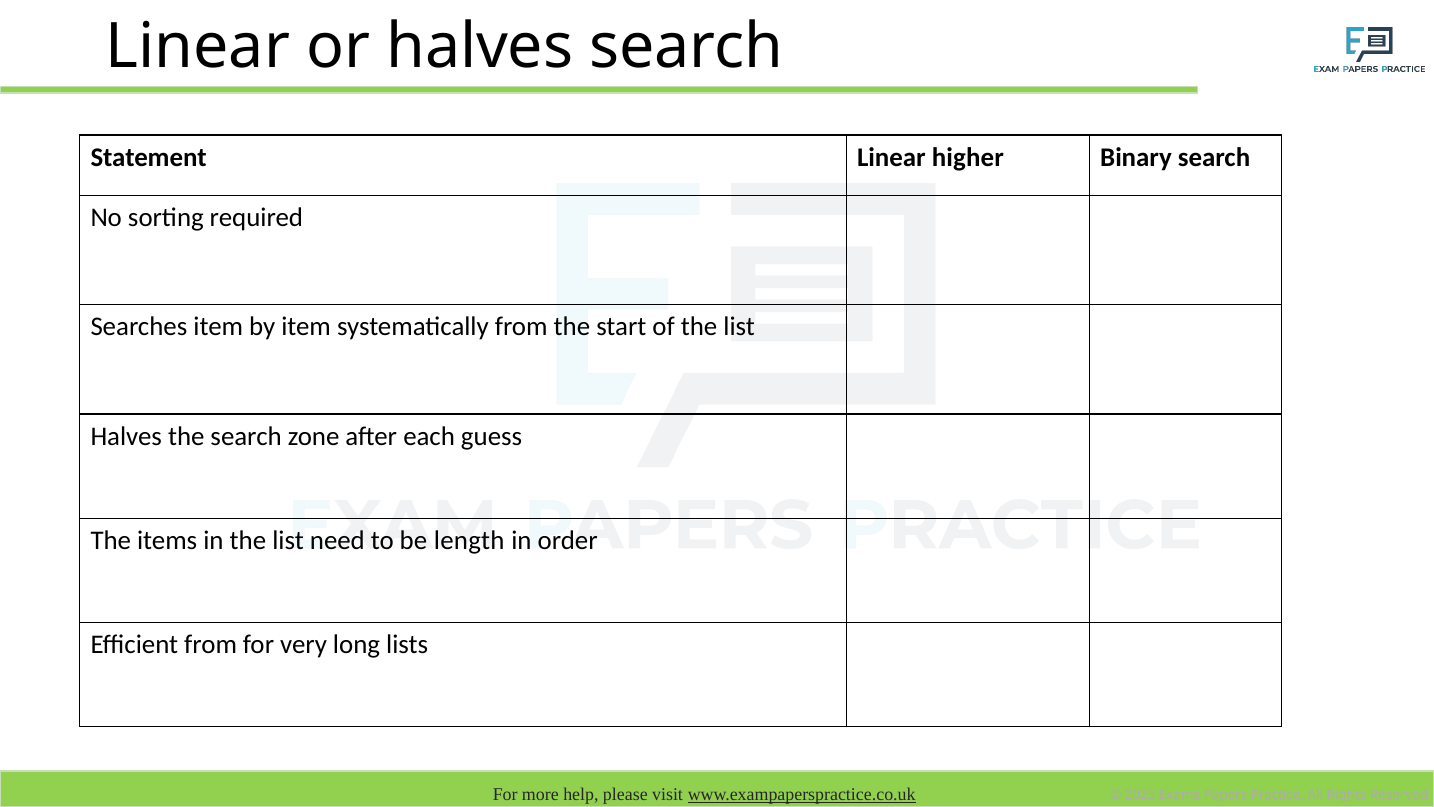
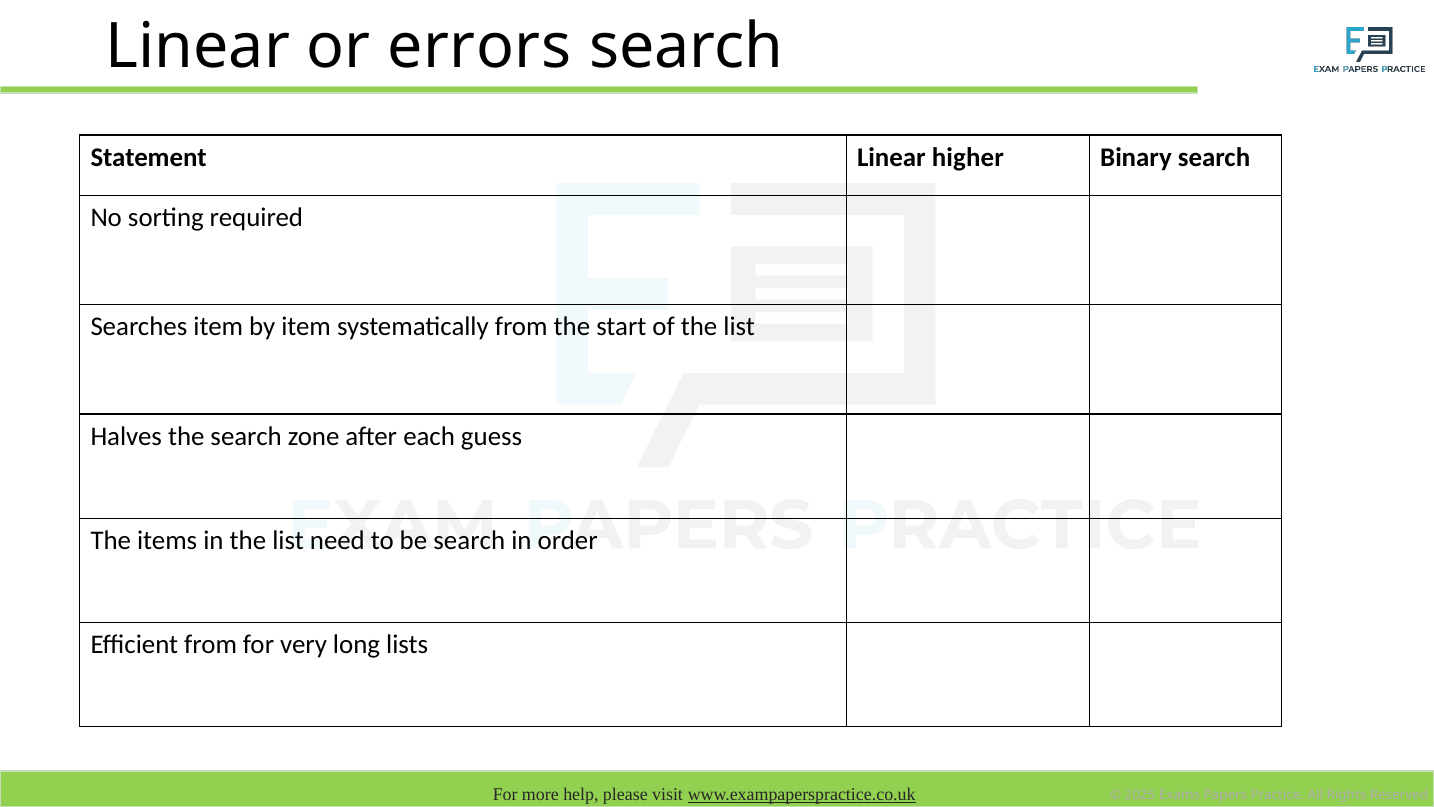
or halves: halves -> errors (479, 47)
be length: length -> search (469, 540)
